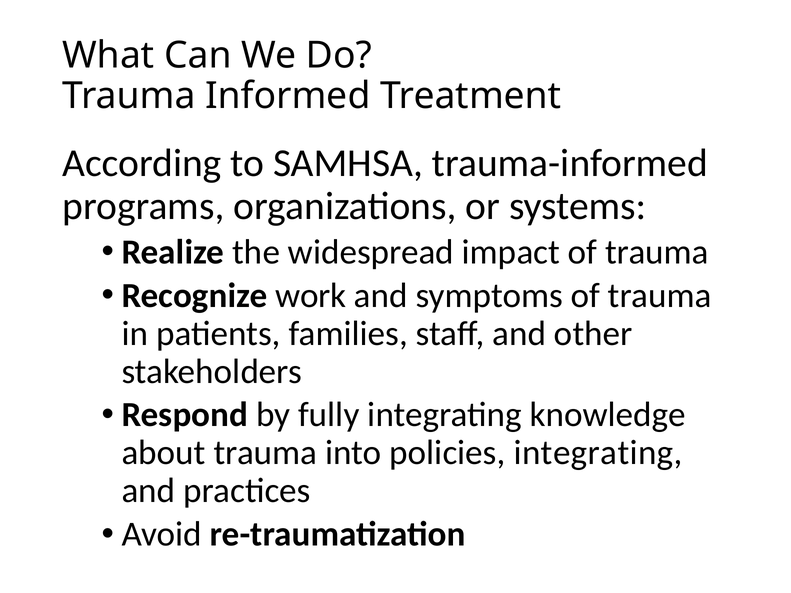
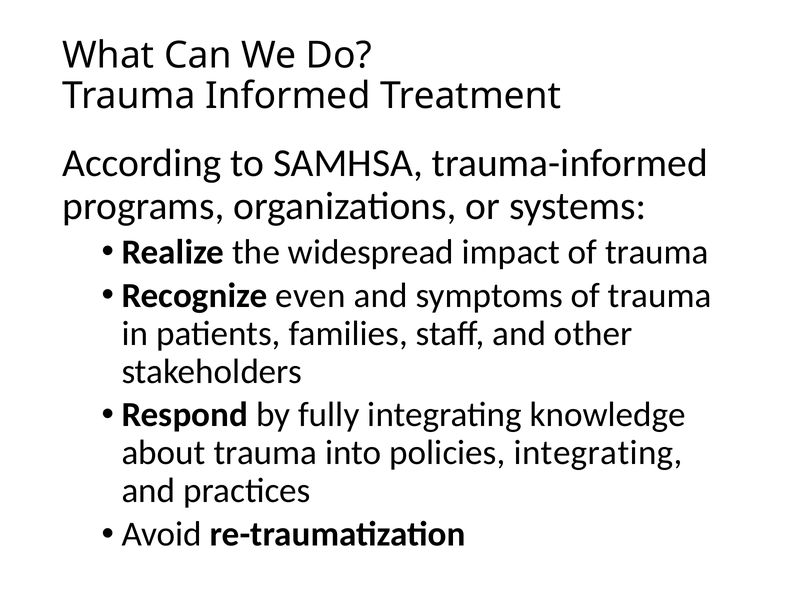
work: work -> even (310, 296)
